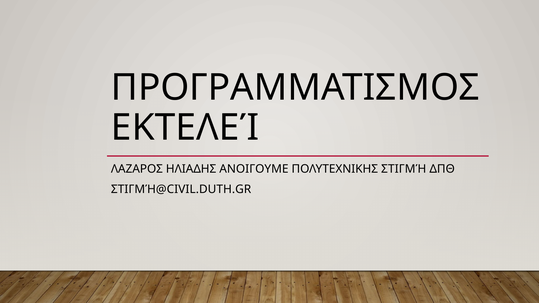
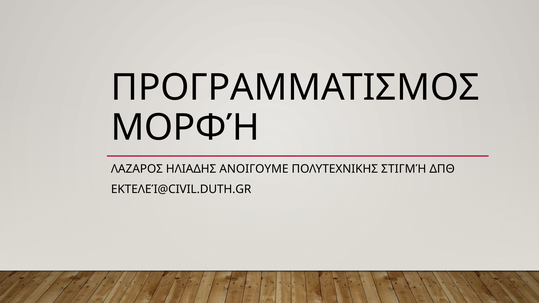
ΕΚΤΕΛΕΊ: ΕΚΤΕΛΕΊ -> ΜΟΡΦΉ (185, 128)
ΣΤΙΓΜΉ@CIVIL.DUTH.GR: ΣΤΙΓΜΉ@CIVIL.DUTH.GR -> ΕΚΤΕΛΕΊ@CIVIL.DUTH.GR (181, 190)
